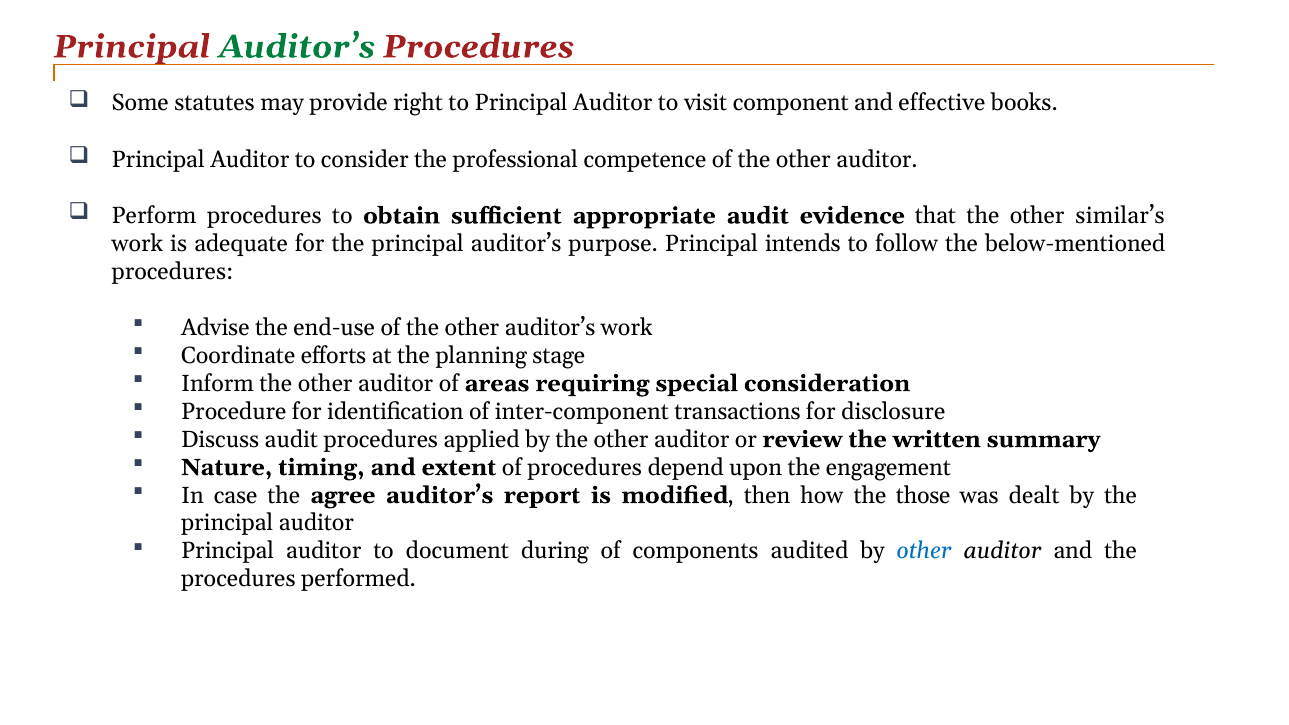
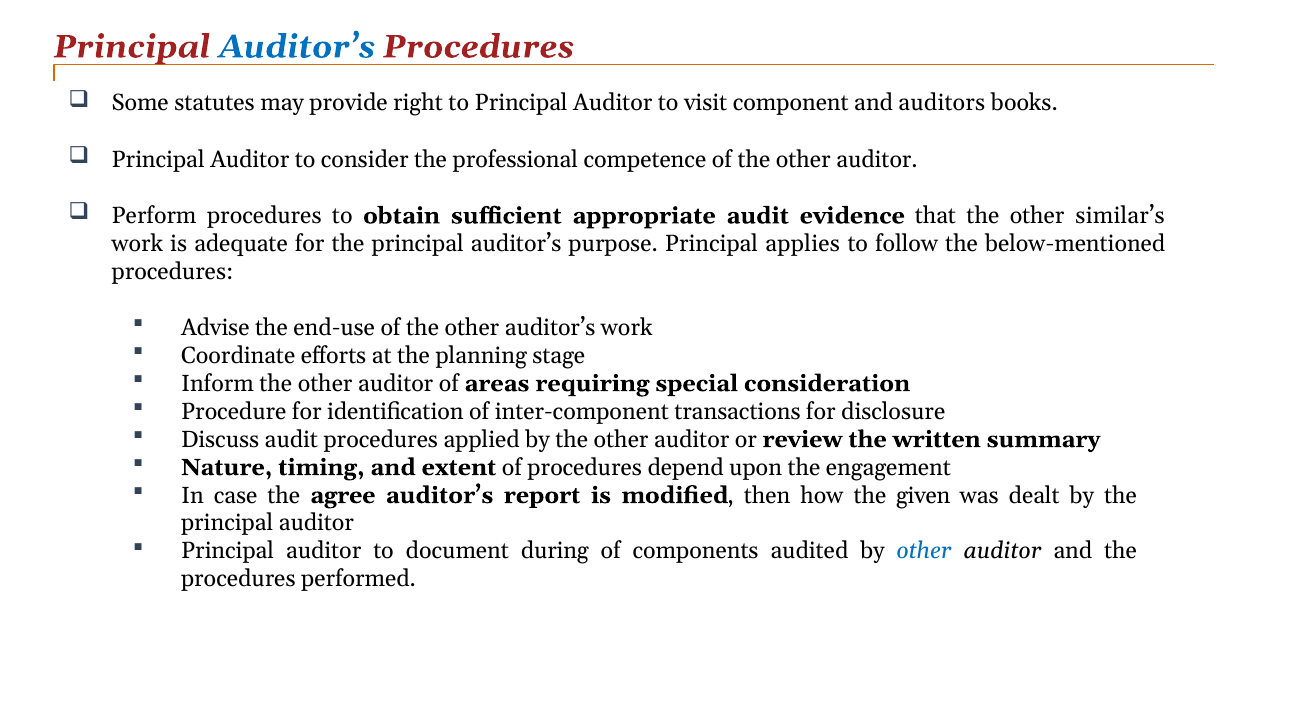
Auditor’s colour: green -> blue (297, 47)
effective: effective -> auditors (942, 103)
intends: intends -> applies (803, 244)
those: those -> given (923, 495)
